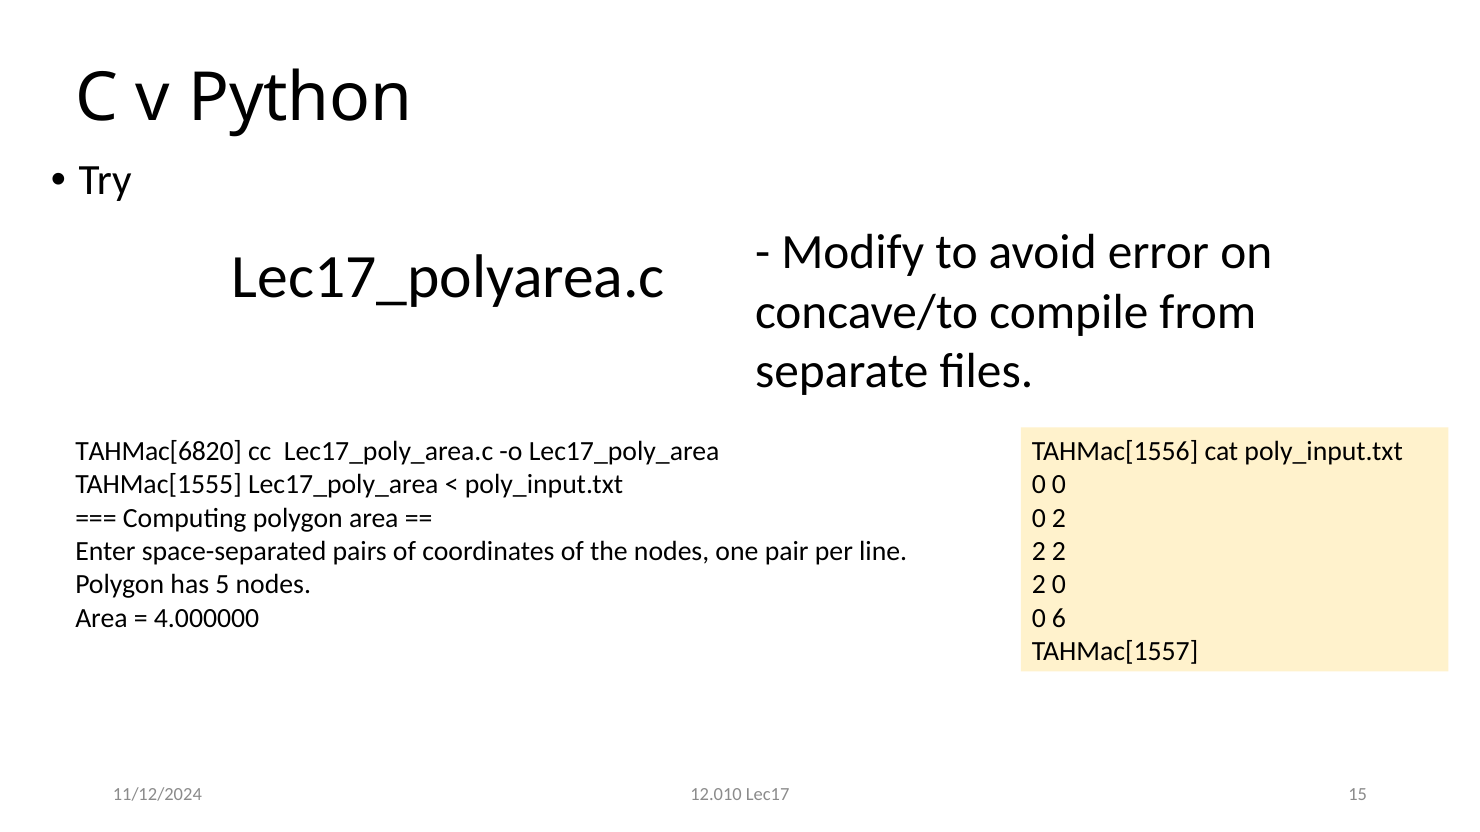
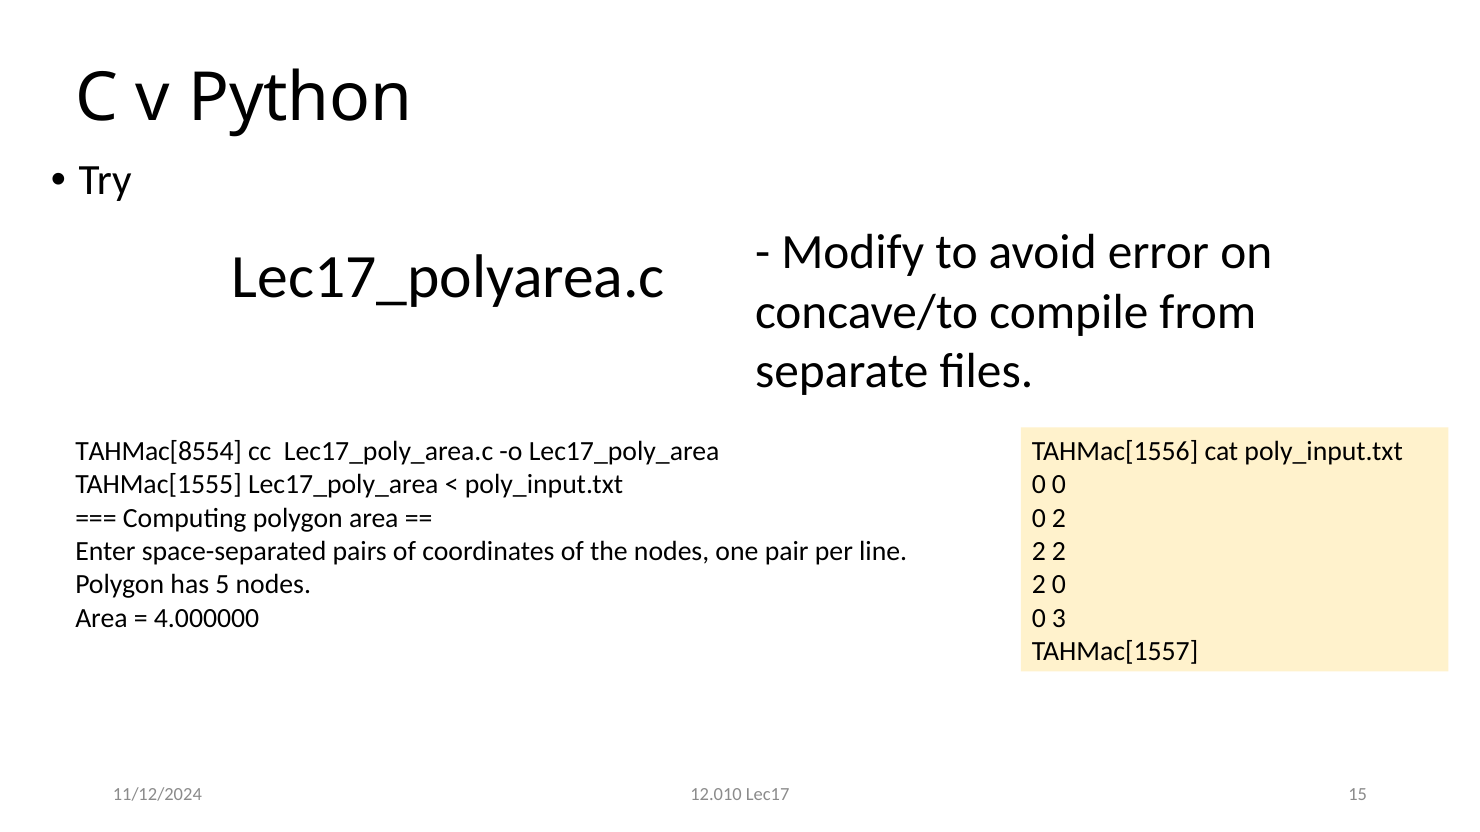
TAHMac[6820: TAHMac[6820 -> TAHMac[8554 (159, 452)
6: 6 -> 3 (1059, 618)
